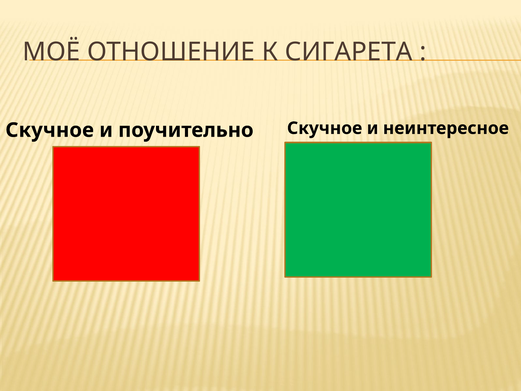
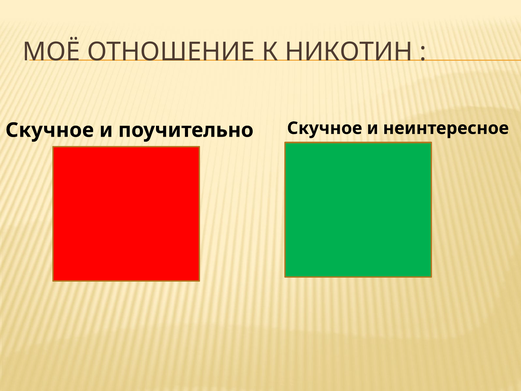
СИГАРЕТА: СИГАРЕТА -> НИКОТИН (349, 52)
